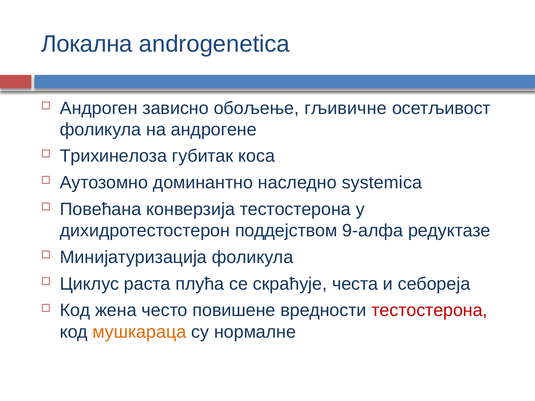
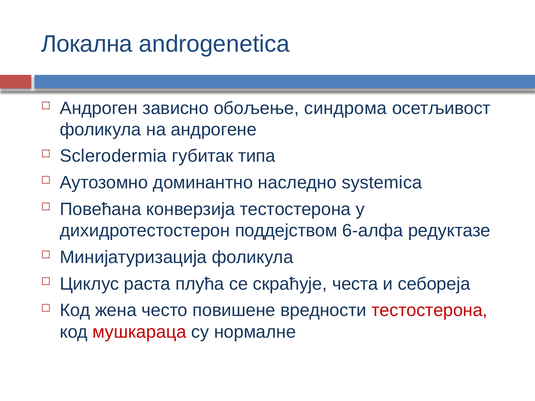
гљивичне: гљивичне -> синдрома (346, 108)
Трихинелоза: Трихинелоза -> Sclerodermia (113, 156)
коса: коса -> типа (257, 156)
9-алфа: 9-алфа -> 6-алфа (373, 231)
мушкараца colour: orange -> red (139, 332)
